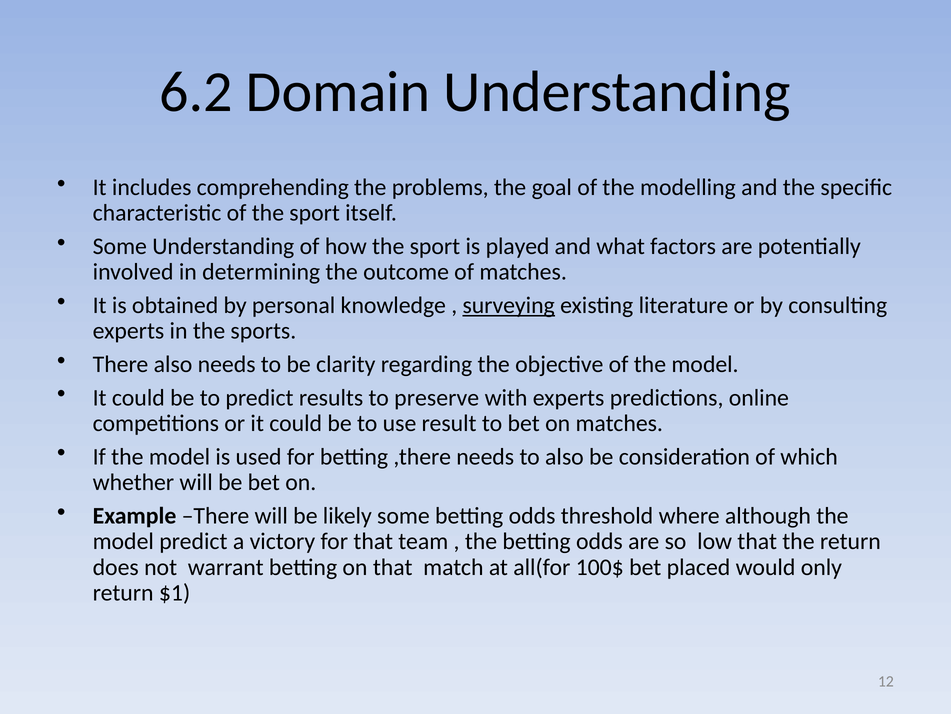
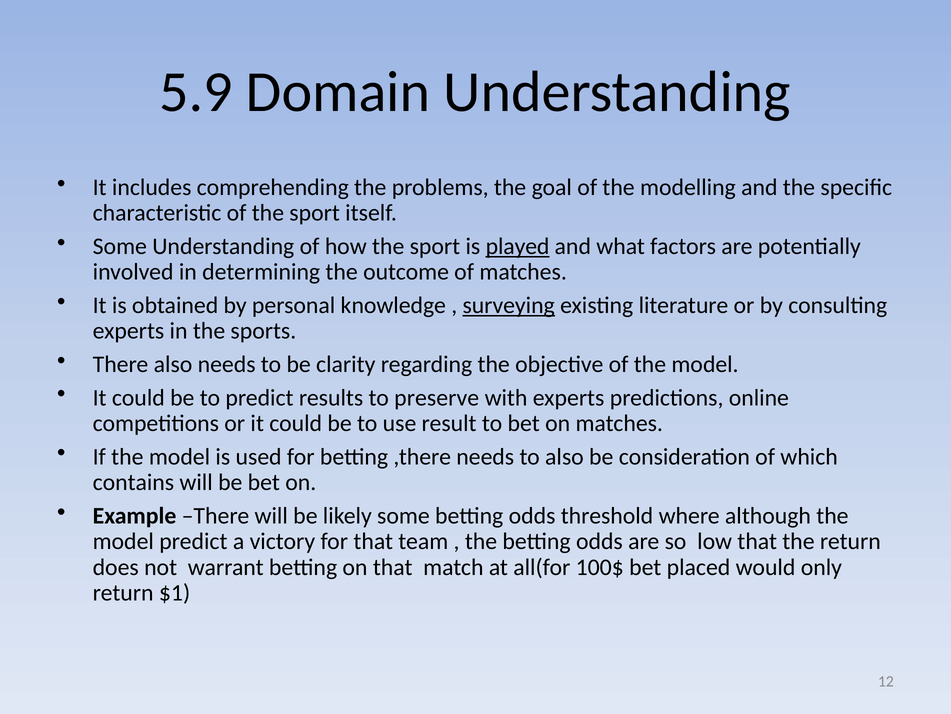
6.2: 6.2 -> 5.9 (196, 92)
played underline: none -> present (518, 246)
whether: whether -> contains (133, 482)
